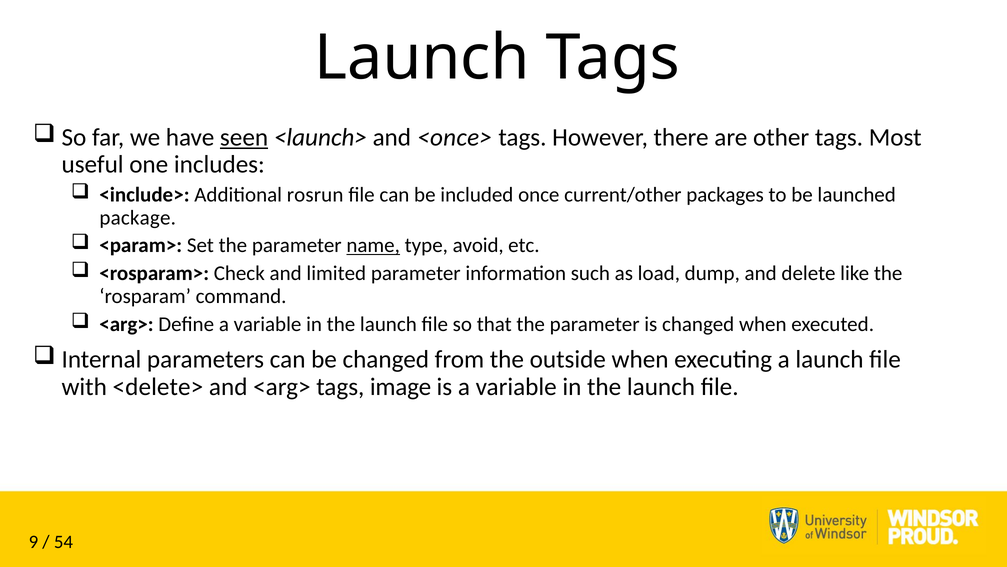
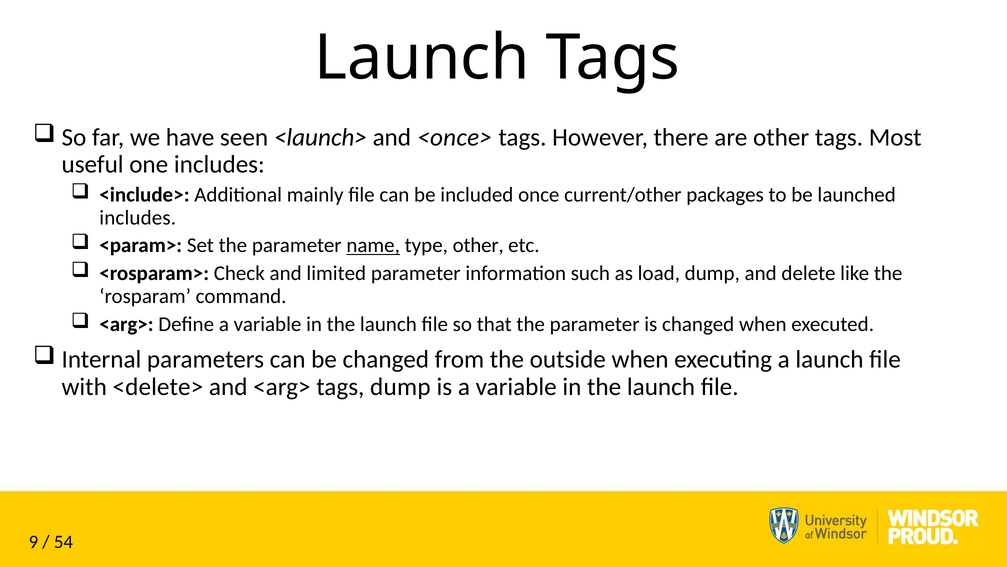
seen underline: present -> none (244, 137)
rosrun: rosrun -> mainly (315, 195)
package: package -> includes (138, 217)
type avoid: avoid -> other (478, 245)
tags image: image -> dump (400, 386)
